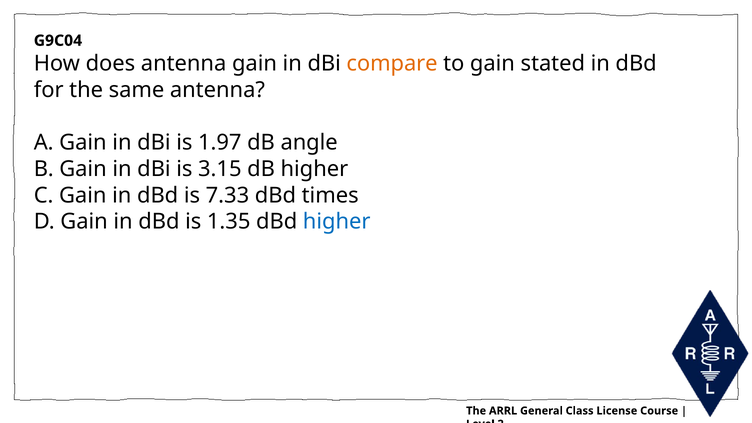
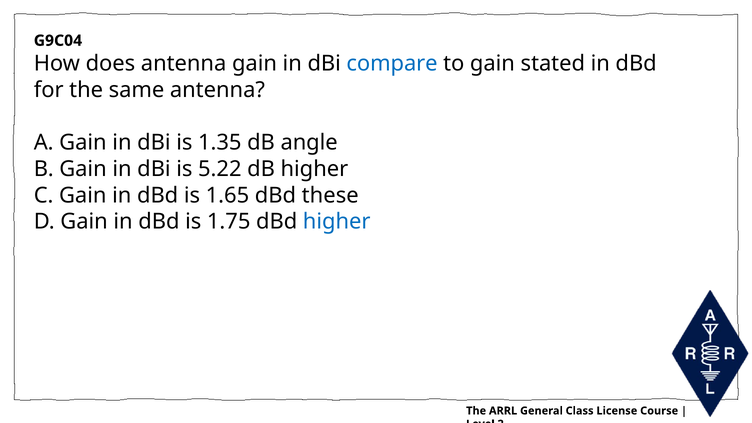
compare colour: orange -> blue (392, 64)
1.97: 1.97 -> 1.35 (220, 143)
3.15: 3.15 -> 5.22 (220, 169)
7.33: 7.33 -> 1.65 (227, 195)
times: times -> these (330, 195)
1.35: 1.35 -> 1.75 (229, 222)
